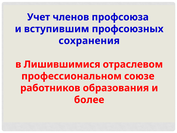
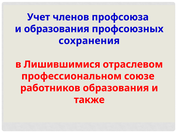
и вступившим: вступившим -> образования (57, 29)
более: более -> также (89, 100)
